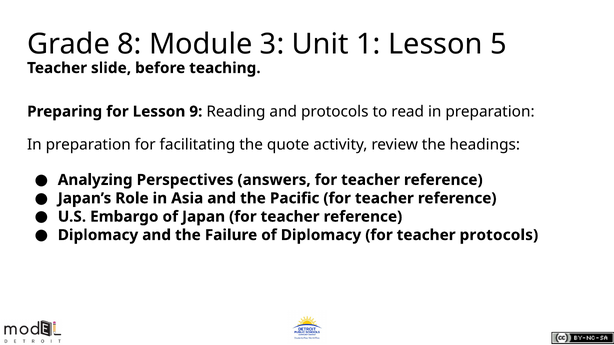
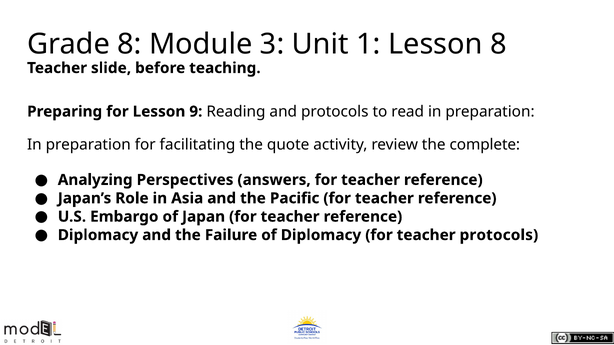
Lesson 5: 5 -> 8 (499, 44)
headings: headings -> complete (485, 145)
